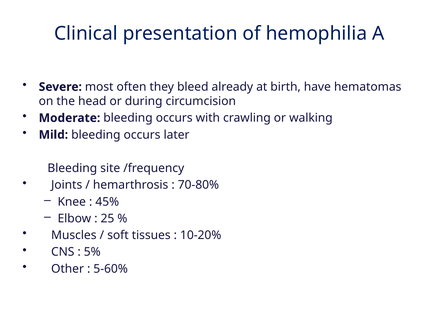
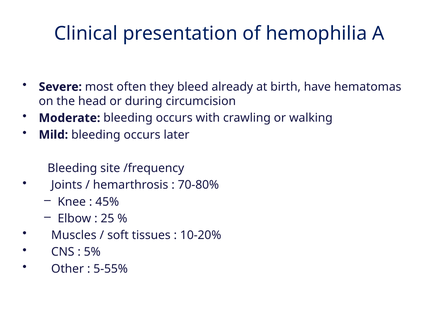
5-60%: 5-60% -> 5-55% (111, 269)
